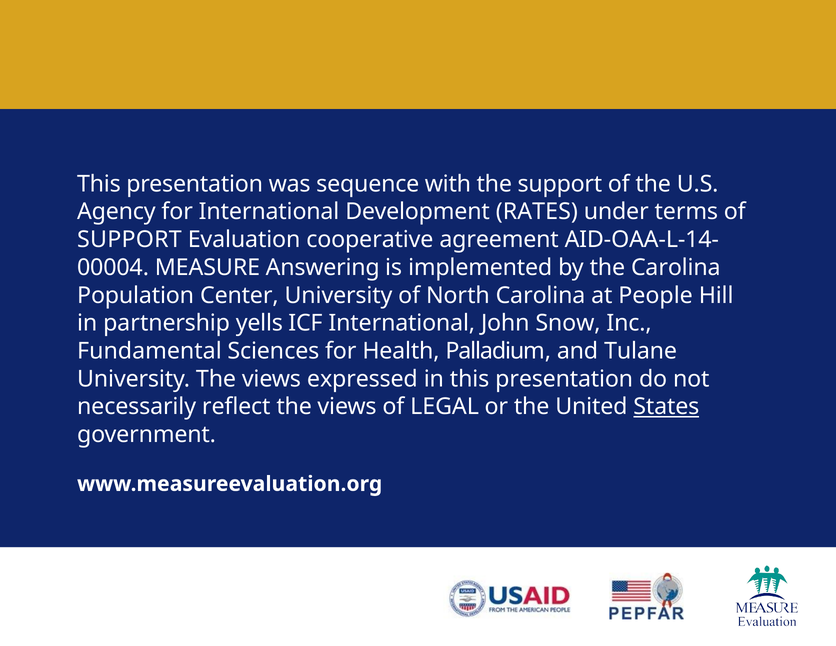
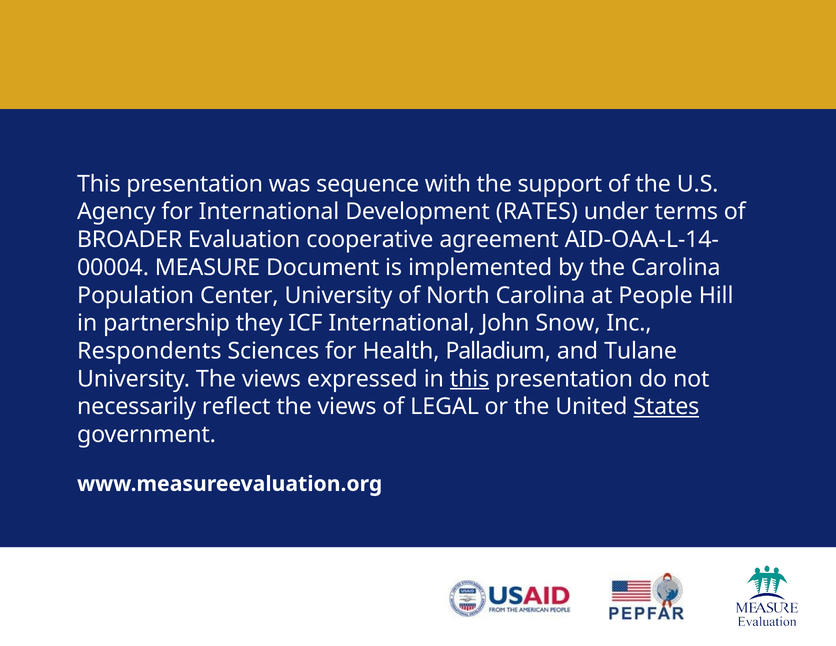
SUPPORT: SUPPORT -> BROADER (130, 240)
Answering: Answering -> Document (323, 268)
yells: yells -> they (259, 323)
Fundamental: Fundamental -> Respondents (149, 351)
this underline: none -> present (470, 379)
